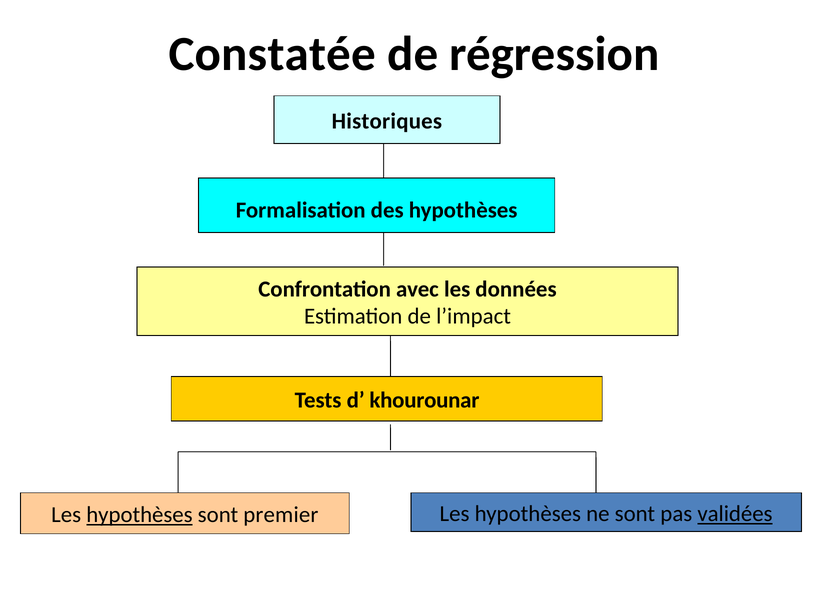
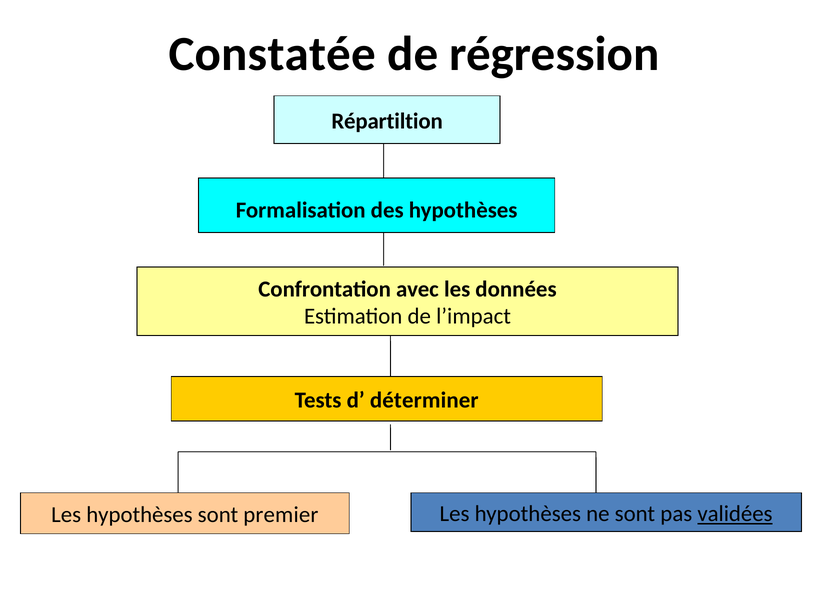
Historiques: Historiques -> Répartiltion (387, 121)
khourounar: khourounar -> déterminer (424, 401)
hypothèses underline: present -> none (139, 515)
